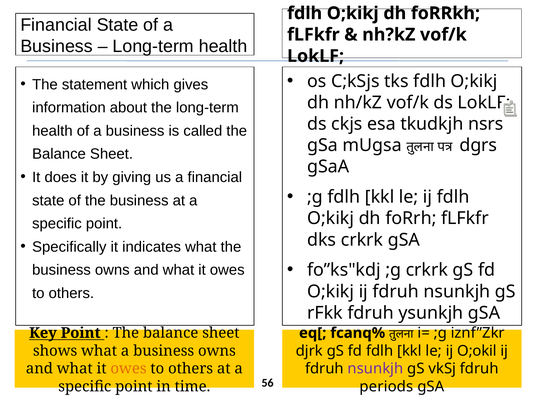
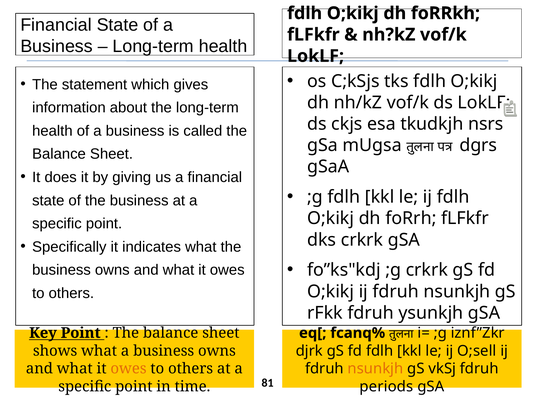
O;okil: O;okil -> O;sell (477, 351)
nsunkjh colour: purple -> orange (376, 369)
56: 56 -> 81 (268, 383)
